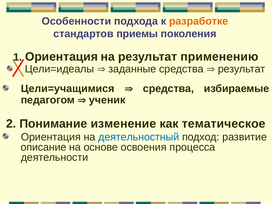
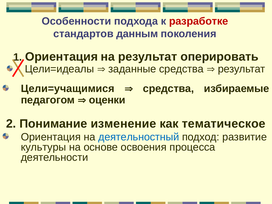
разработке colour: orange -> red (199, 21)
приемы: приемы -> данным (137, 34)
применению: применению -> оперировать (220, 57)
ученик: ученик -> оценки (107, 100)
описание: описание -> культуры (43, 147)
